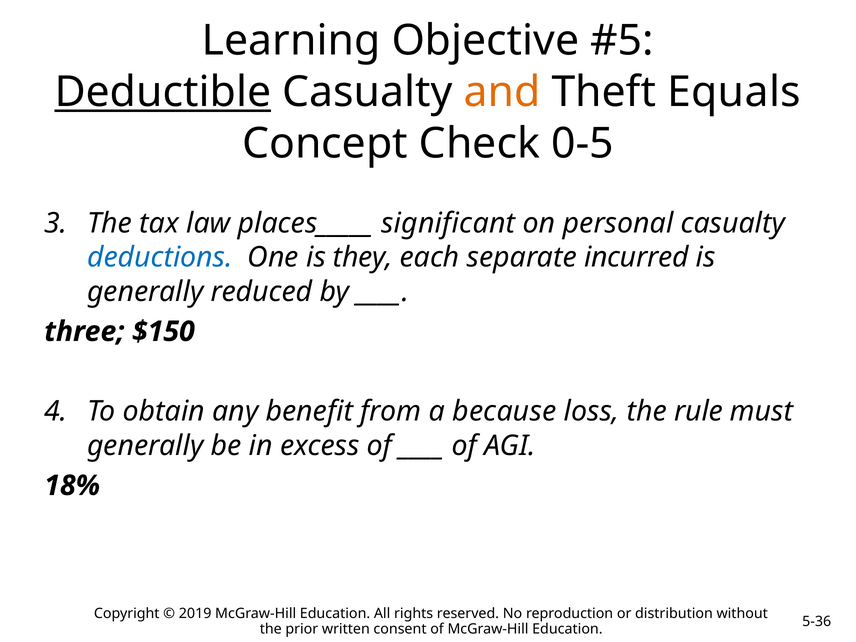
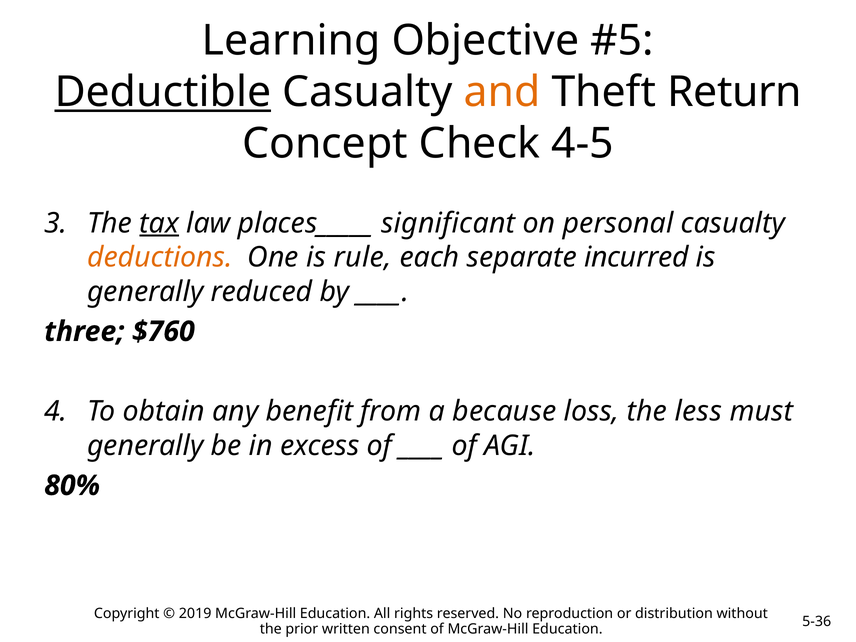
Equals: Equals -> Return (734, 92)
0-5: 0-5 -> 4-5 (582, 143)
tax underline: none -> present (159, 223)
deductions colour: blue -> orange (160, 257)
they: they -> rule (363, 257)
$150: $150 -> $760 (163, 332)
rule: rule -> less (698, 411)
18%: 18% -> 80% (72, 486)
